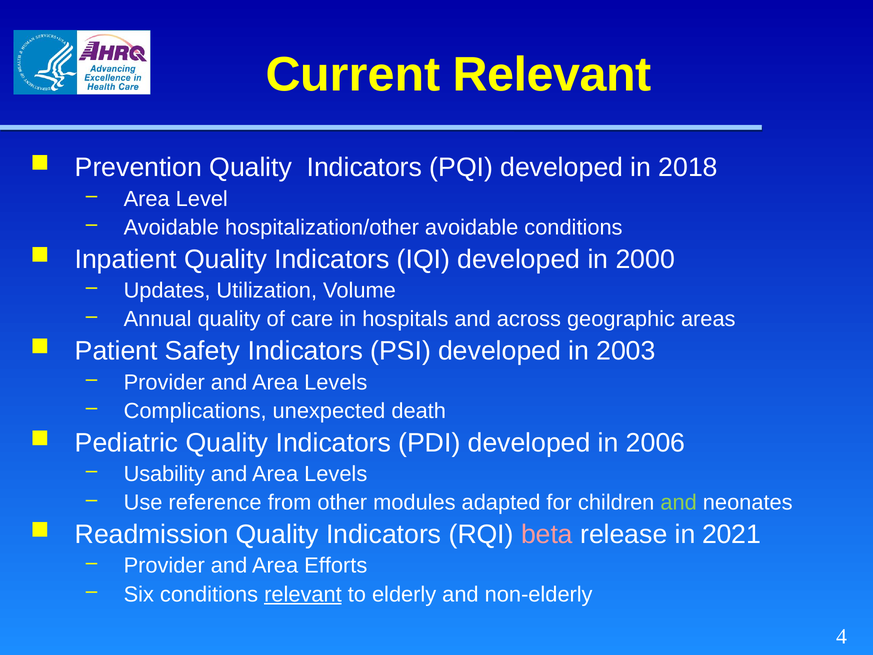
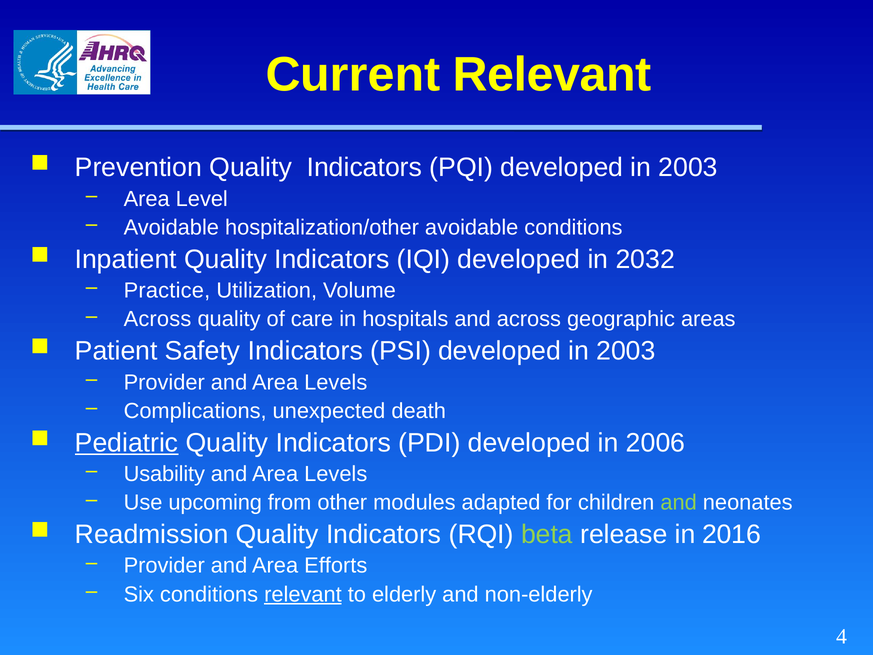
PQI developed in 2018: 2018 -> 2003 (688, 168)
2000: 2000 -> 2032 (645, 259)
Updates: Updates -> Practice (167, 290)
Annual: Annual -> Across (157, 319)
Pediatric underline: none -> present (127, 443)
reference: reference -> upcoming (215, 503)
beta colour: pink -> light green (547, 534)
2021: 2021 -> 2016 (732, 534)
